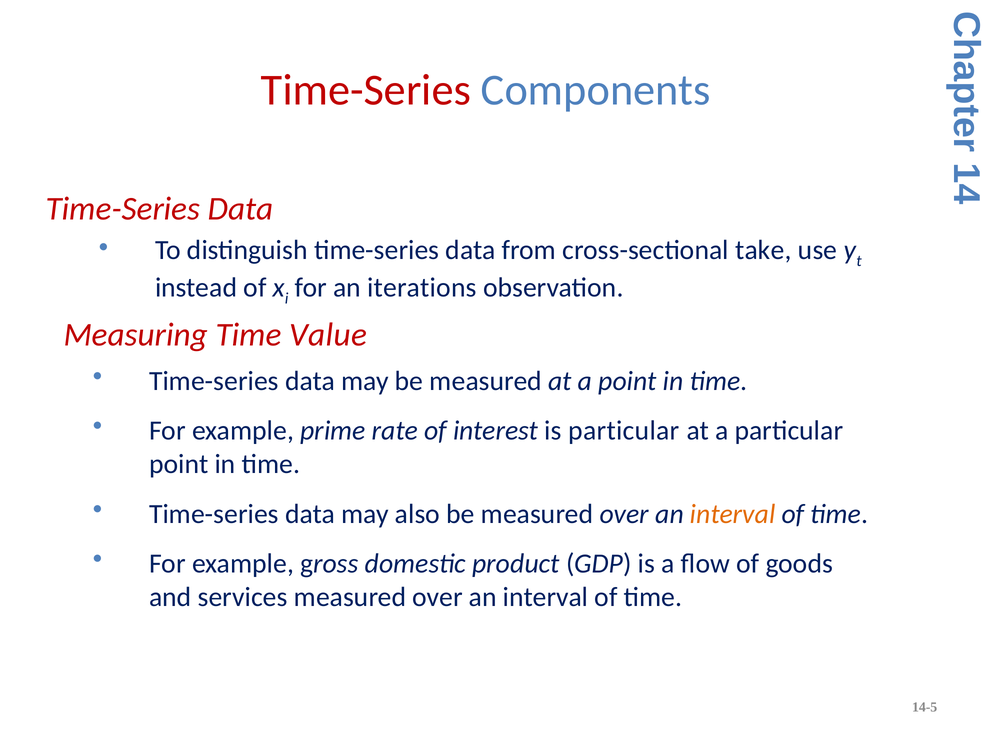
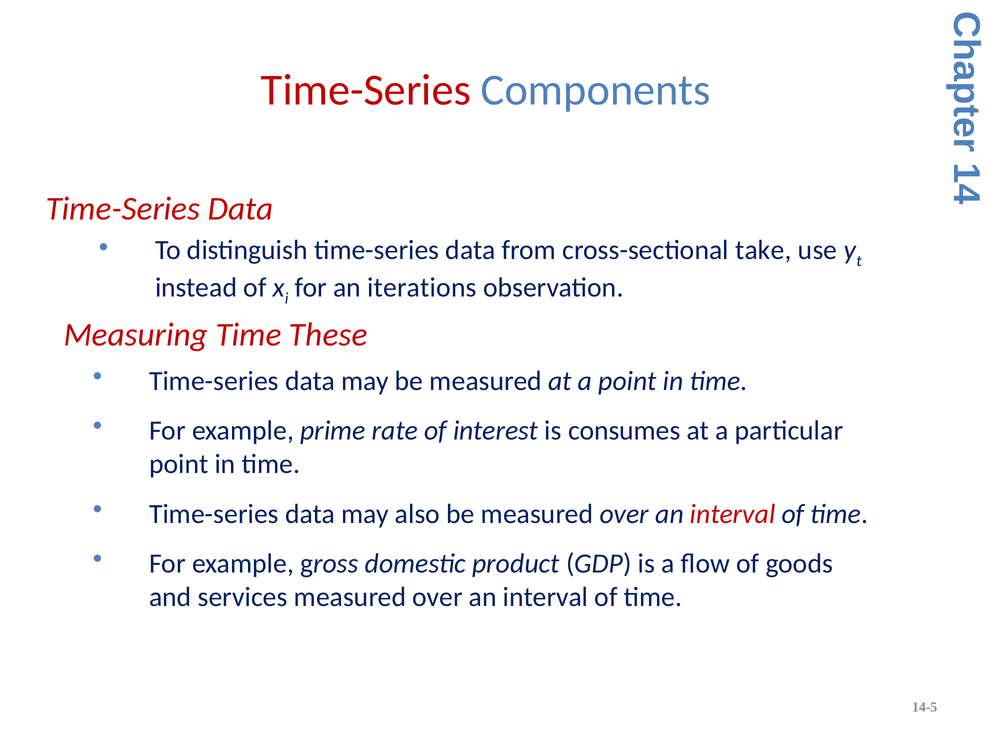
Value: Value -> These (328, 335)
is particular: particular -> consumes (624, 431)
interval colour: orange -> red (733, 514)
